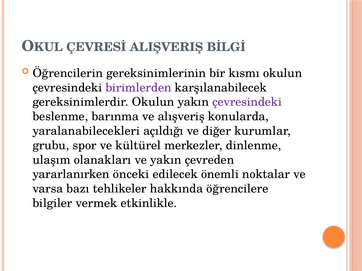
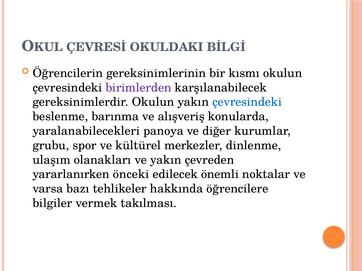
ALIŞVERIŞ: ALIŞVERIŞ -> OKULDAKI (166, 47)
çevresindeki colour: purple -> blue (247, 102)
açıldığı: açıldığı -> panoya (163, 131)
etkinlikle: etkinlikle -> takılması (149, 204)
